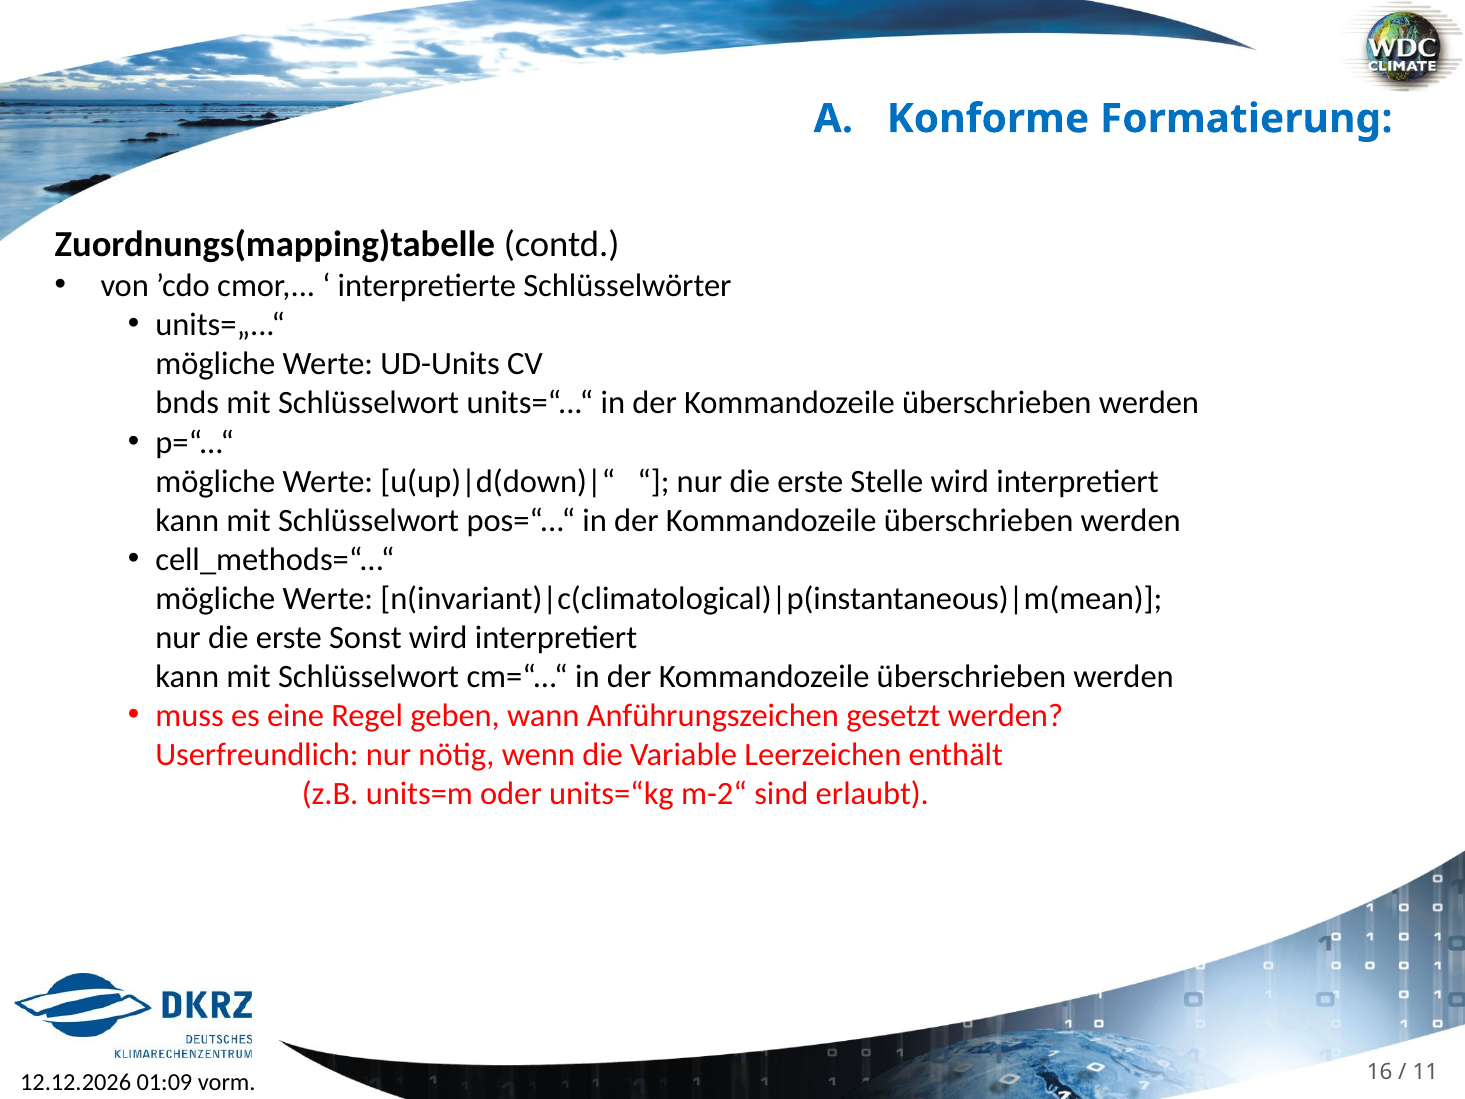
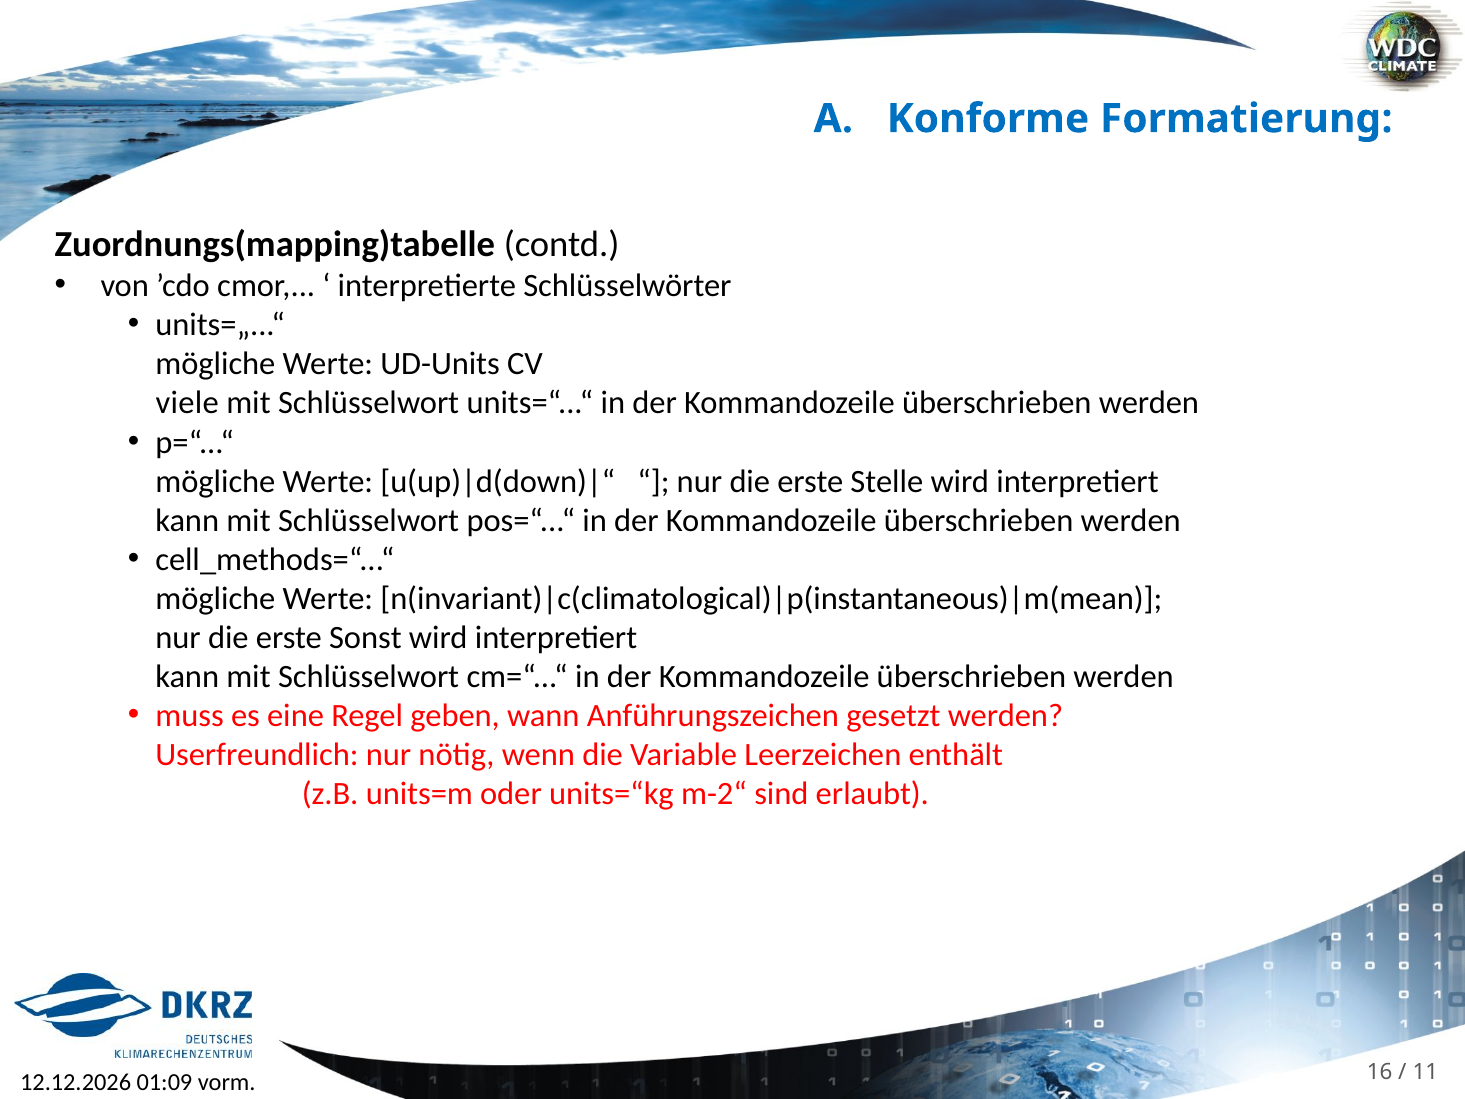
bnds: bnds -> viele (187, 403)
